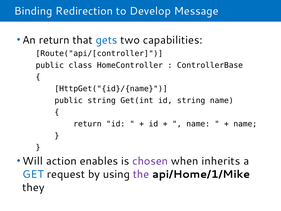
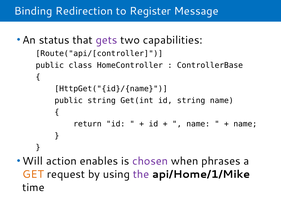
Develop: Develop -> Register (150, 11)
An return: return -> status (54, 40)
gets colour: blue -> purple (107, 40)
inherits: inherits -> phrases (221, 161)
GET colour: blue -> orange (33, 174)
they: they -> time (33, 187)
